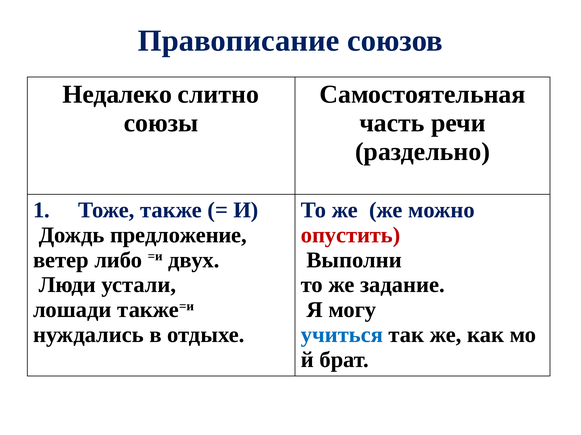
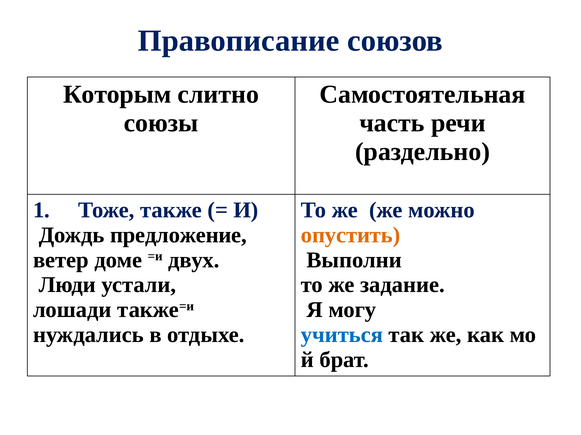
Недалеко: Недалеко -> Которым (117, 95)
опустить colour: red -> orange (351, 235)
либо: либо -> доме (118, 260)
